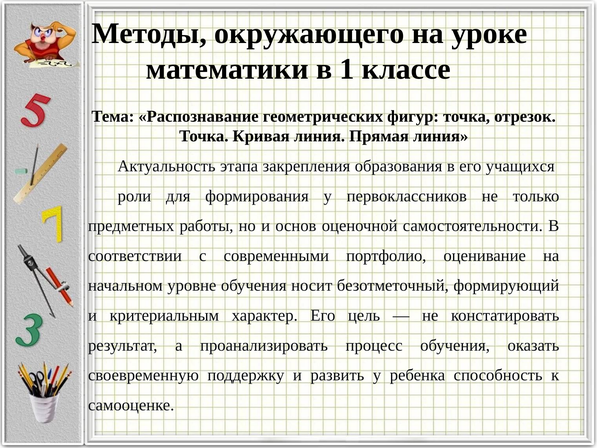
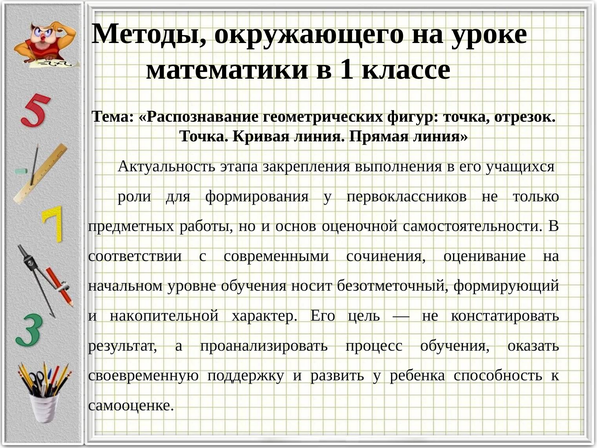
образования: образования -> выполнения (398, 166)
портфолио: портфолио -> сочинения (386, 255)
критериальным: критериальным -> накопительной (164, 315)
